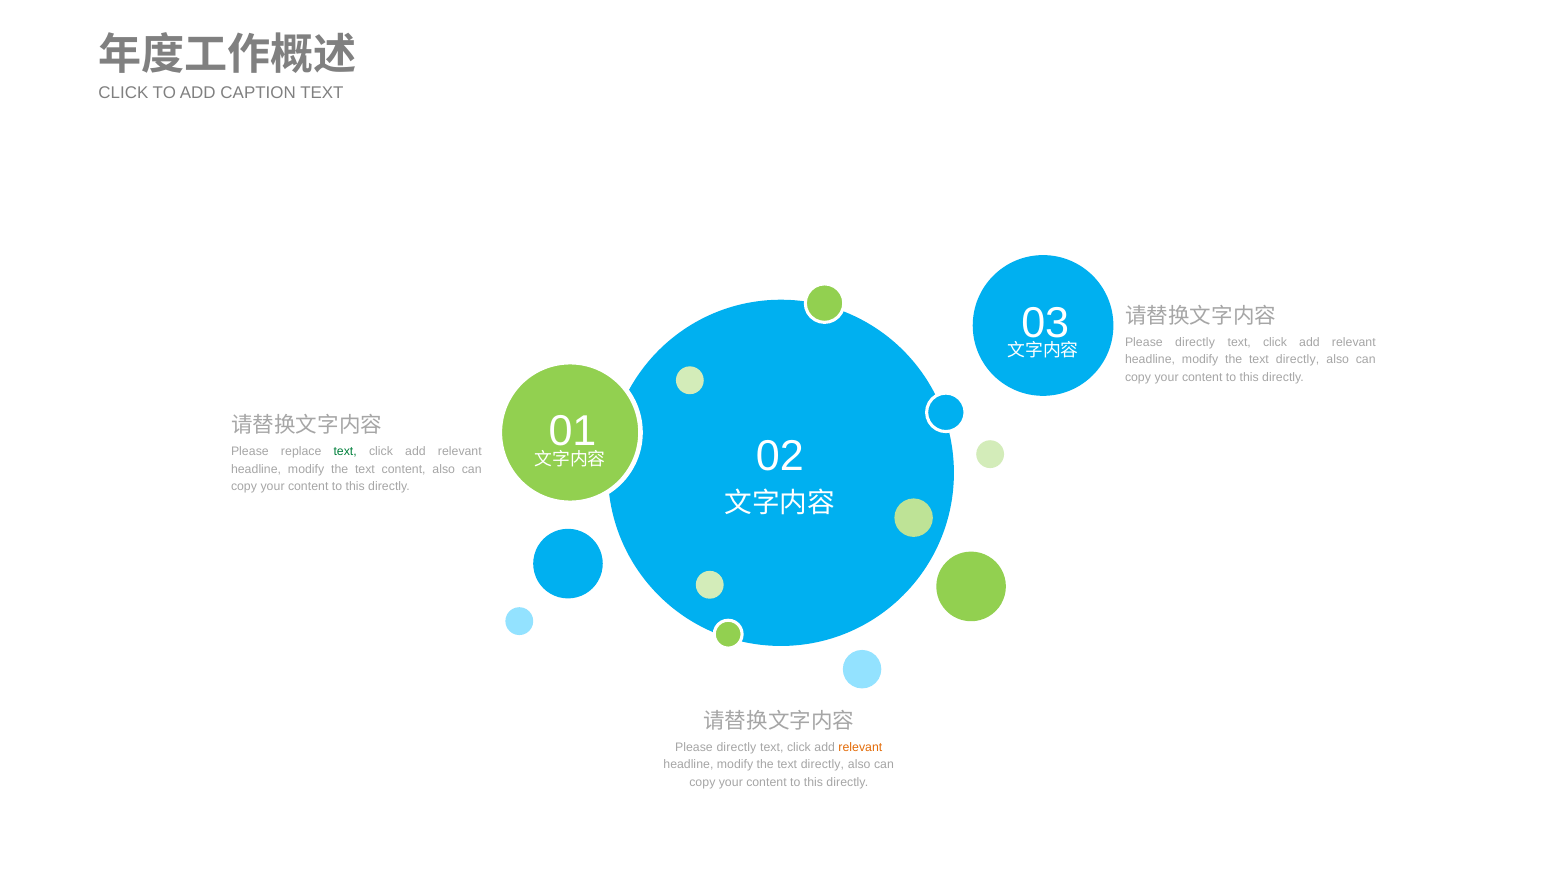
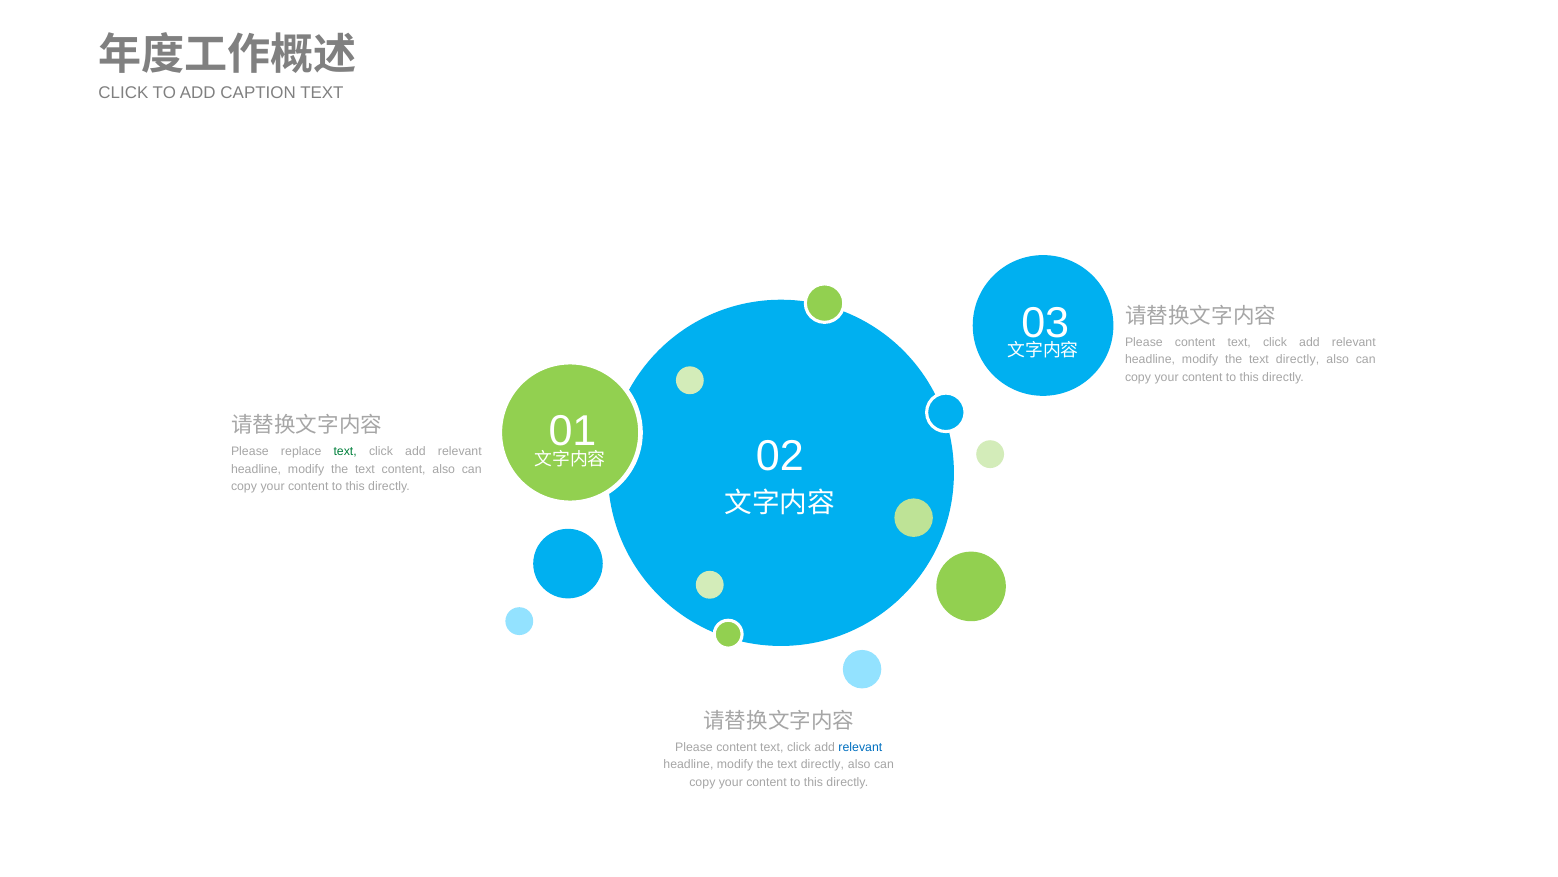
directly: directly -> content (1195, 342)
directly: directly -> content (736, 746)
relevant colour: orange -> blue (860, 746)
